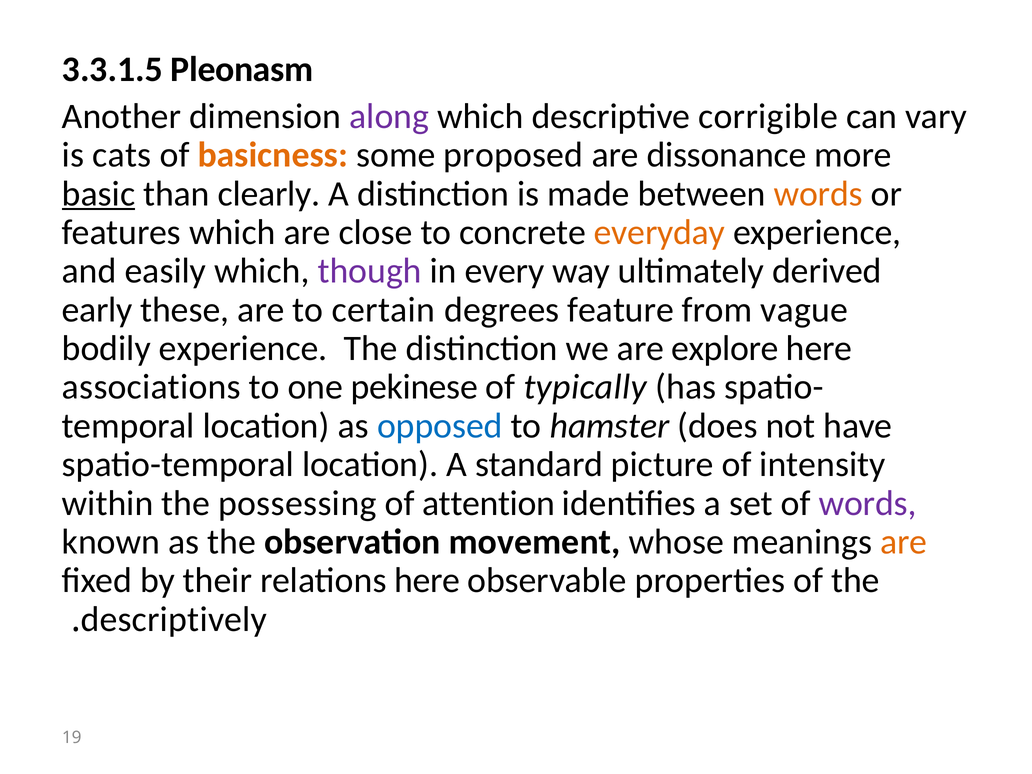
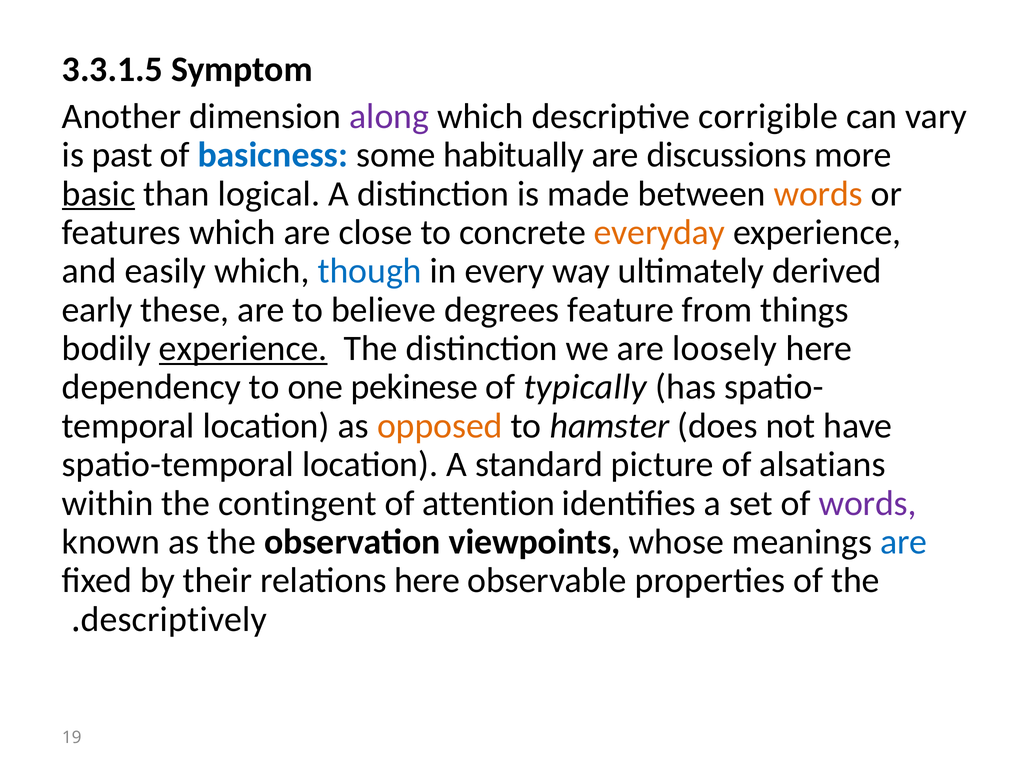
Pleonasm: Pleonasm -> Symptom (242, 69)
cats: cats -> past (122, 155)
basicness colour: orange -> blue (273, 155)
proposed: proposed -> habitually (514, 155)
dissonance: dissonance -> discussions (727, 155)
clearly: clearly -> logical (269, 194)
though colour: purple -> blue (370, 271)
certain: certain -> believe (384, 310)
vague: vague -> things (804, 310)
experience underline: none -> present (243, 348)
explore: explore -> loosely (725, 348)
associations: associations -> dependency (151, 387)
opposed colour: blue -> orange (440, 426)
intensity: intensity -> alsatians (823, 465)
possessing: possessing -> contingent (297, 503)
movement: movement -> viewpoints (535, 542)
are colour: orange -> blue (904, 542)
